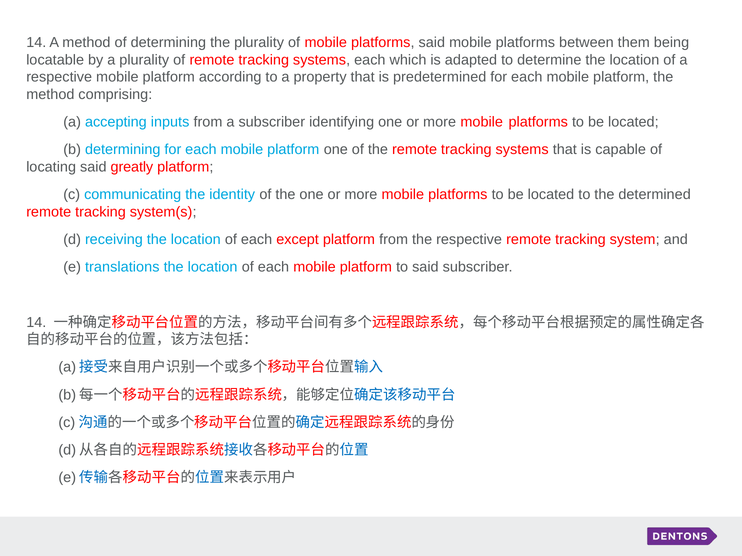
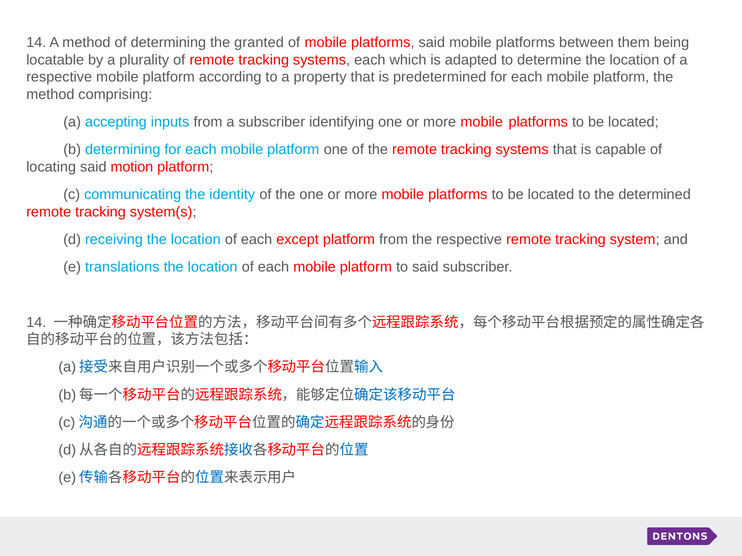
the plurality: plurality -> granted (259, 43)
greatly: greatly -> motion (132, 167)
